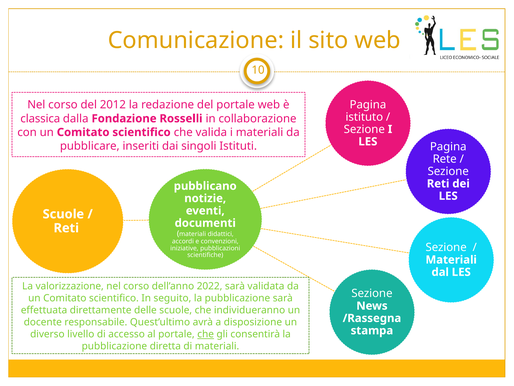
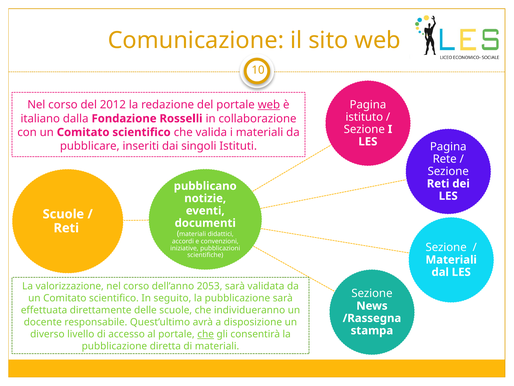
web underline: none -> present (269, 105)
classica: classica -> italiano (40, 118)
2022: 2022 -> 2053 (210, 286)
